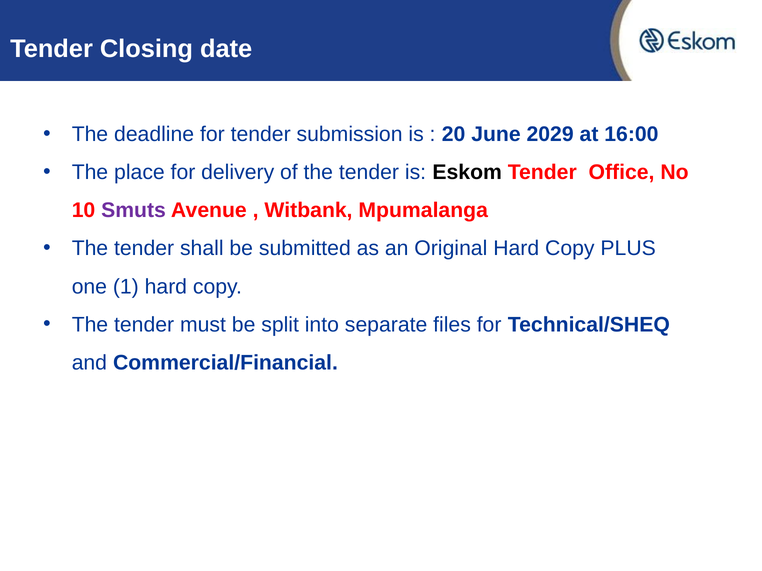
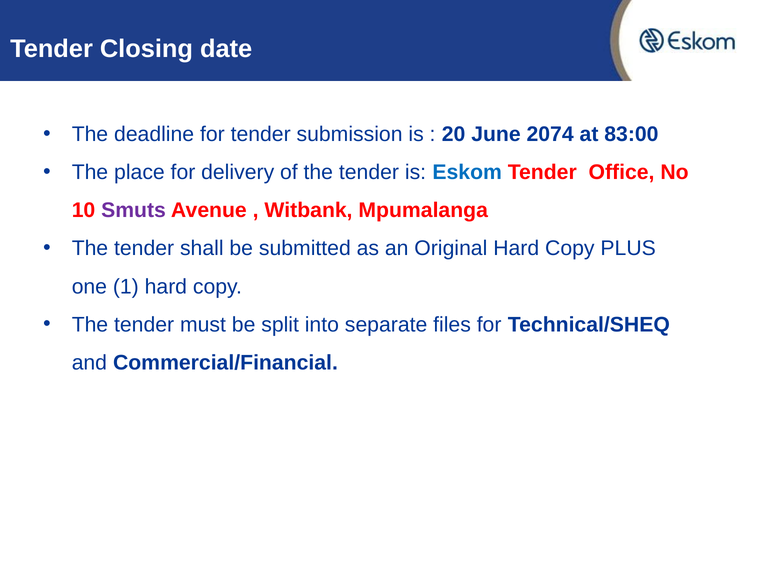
2029: 2029 -> 2074 (550, 134)
16:00: 16:00 -> 83:00 (631, 134)
Eskom colour: black -> blue (467, 173)
